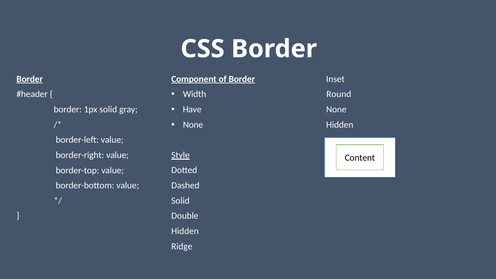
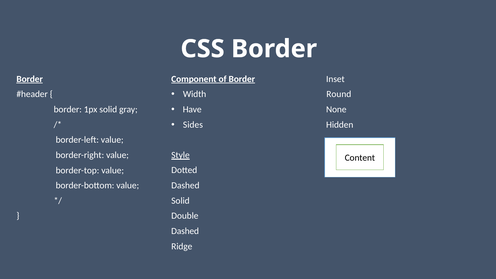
None: None -> Sides (193, 125)
Hidden: Hidden -> Dashed (185, 231)
